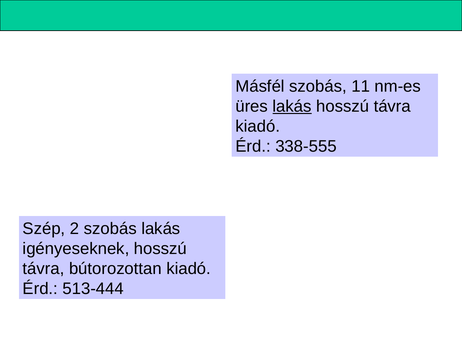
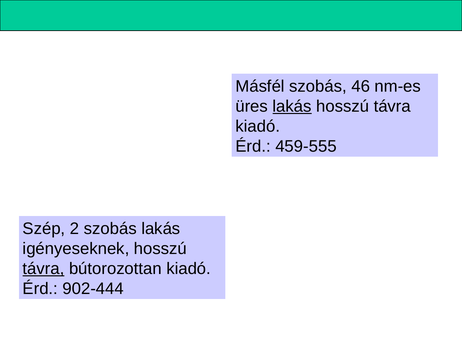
11: 11 -> 46 (361, 87)
338-555: 338-555 -> 459-555 (306, 147)
távra underline: none -> present (44, 269)
513-444: 513-444 -> 902-444 (93, 289)
